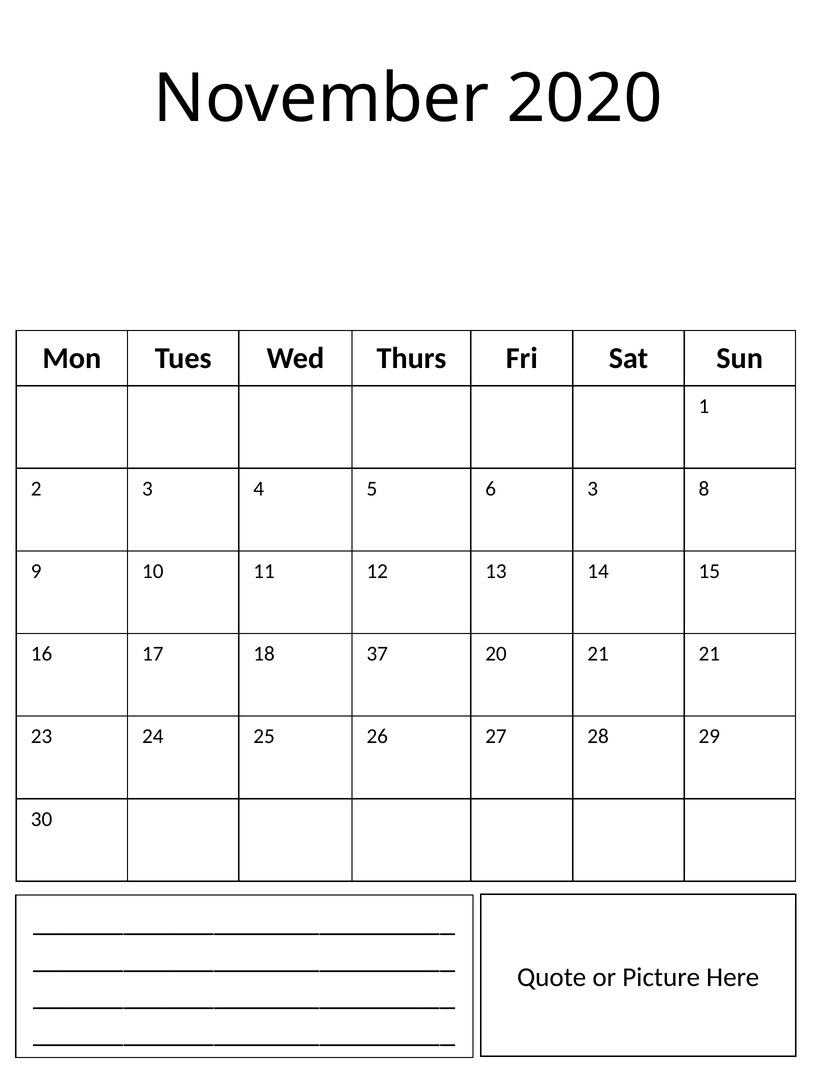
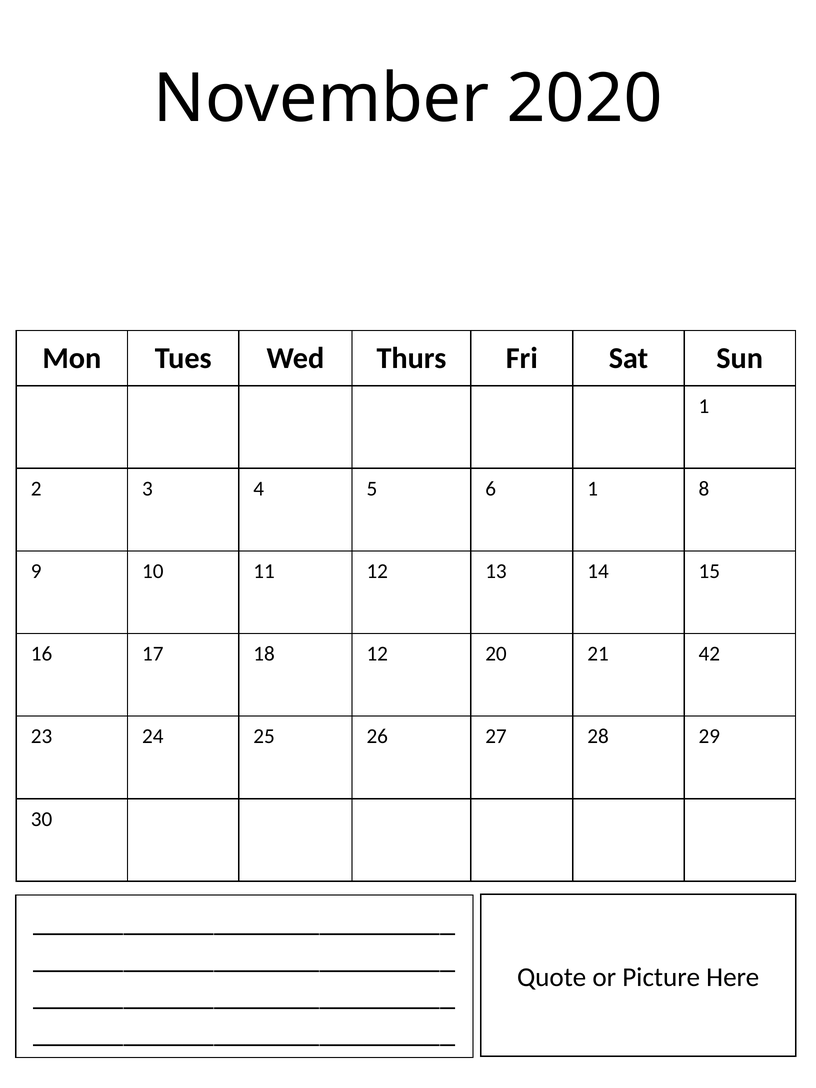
6 3: 3 -> 1 (593, 489)
18 37: 37 -> 12 (377, 654)
21 21: 21 -> 42 (709, 654)
